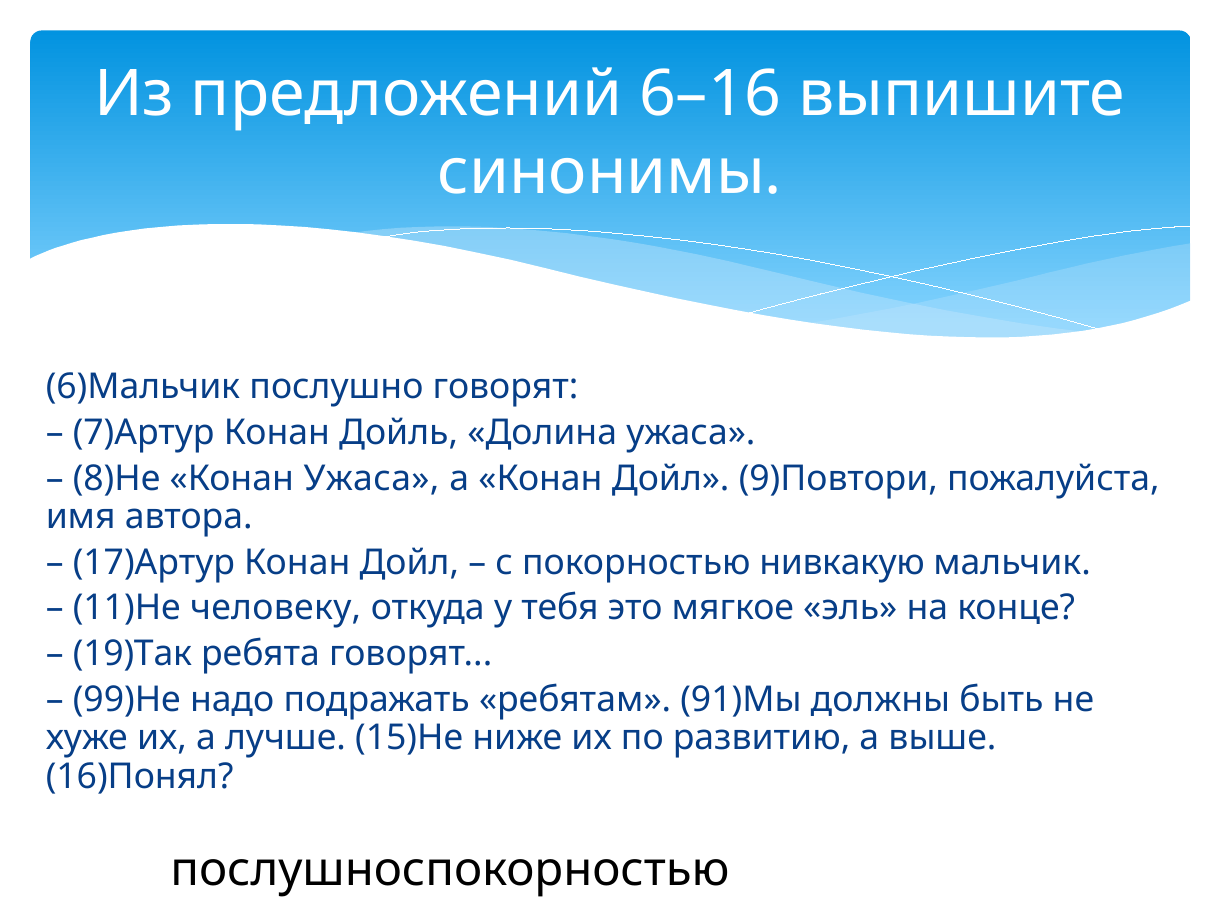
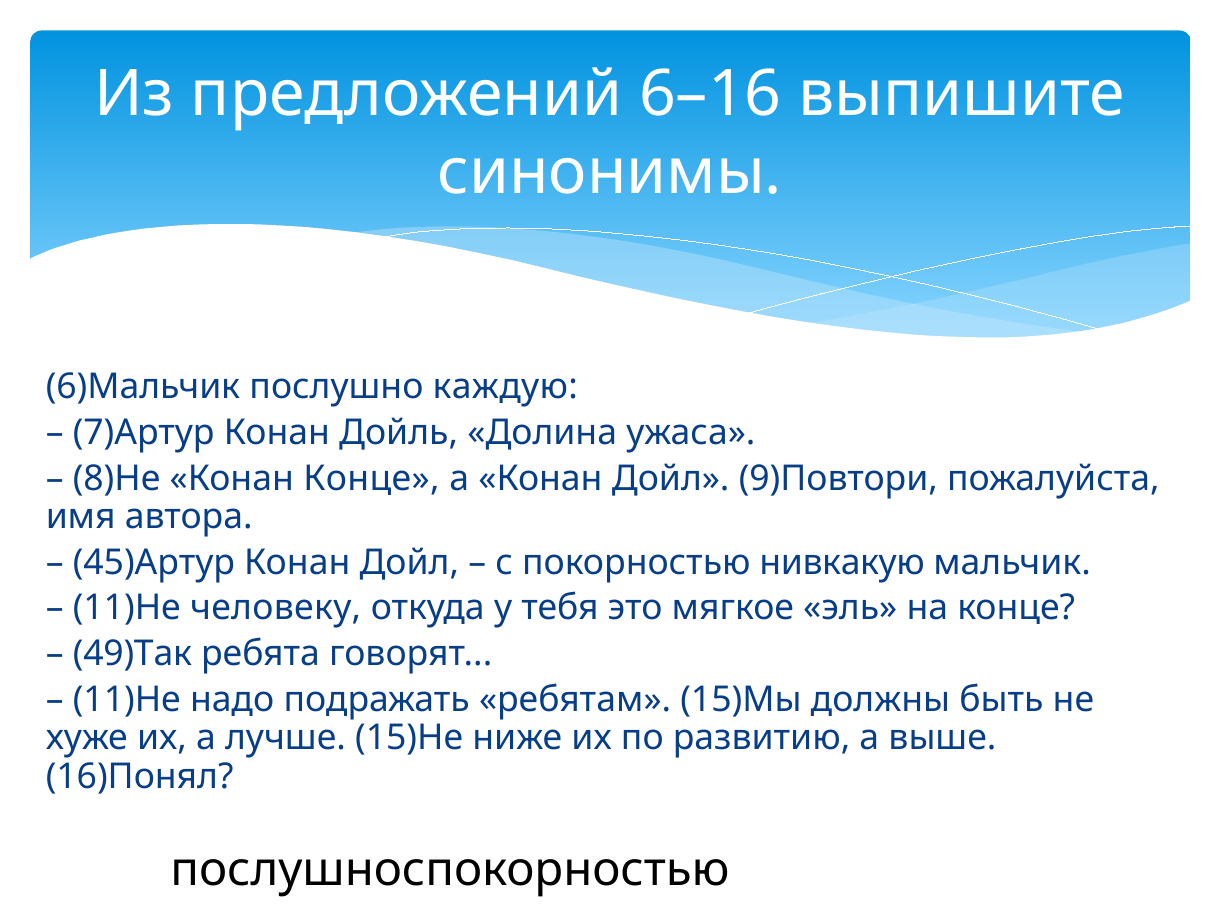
послушно говорят: говорят -> каждую (505, 387)
Конан Ужаса: Ужаса -> Конце (372, 478)
17)Артур: 17)Артур -> 45)Артур (154, 563)
19)Так: 19)Так -> 49)Так (132, 654)
99)Не: 99)Не -> 11)Не (127, 700)
91)Мы: 91)Мы -> 15)Мы (741, 700)
